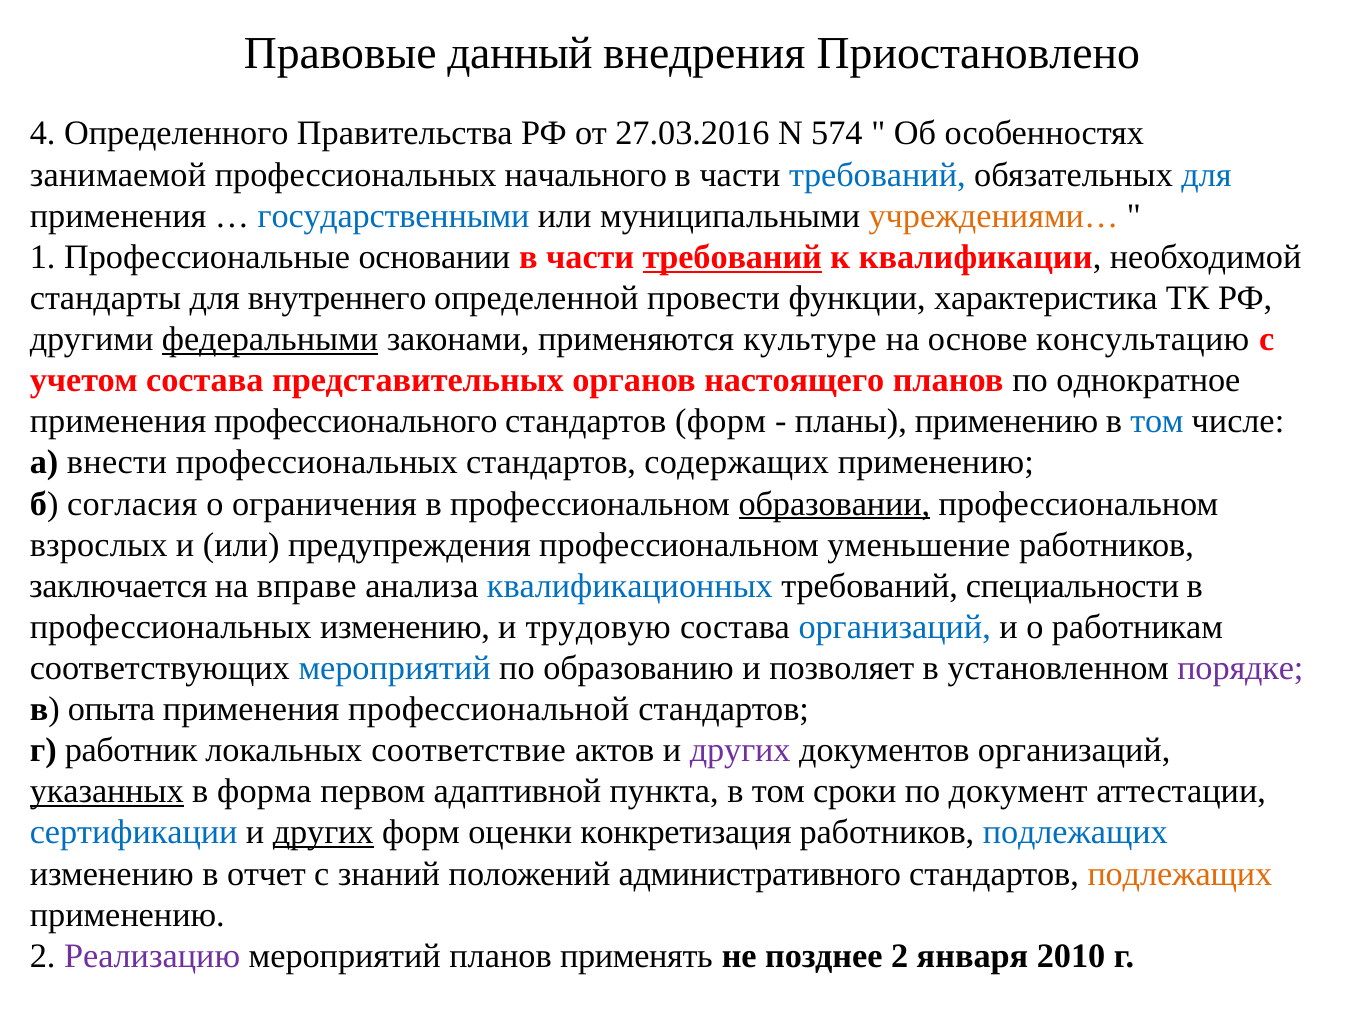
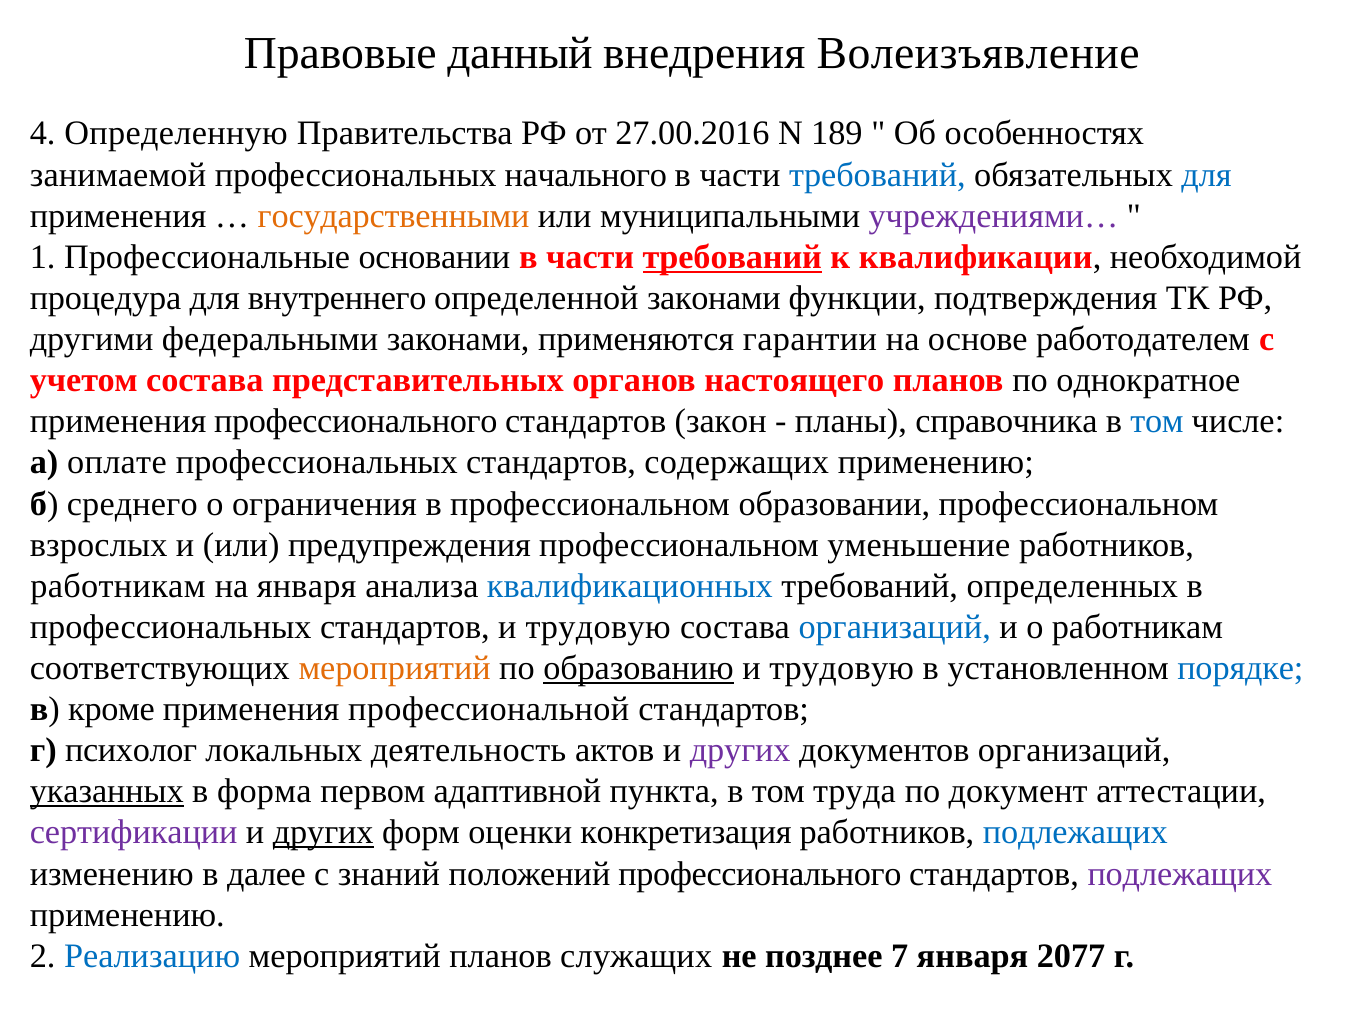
Приостановлено: Приостановлено -> Волеизъявление (978, 53)
Определенного: Определенного -> Определенную (176, 134)
27.03.2016: 27.03.2016 -> 27.00.2016 (692, 134)
574: 574 -> 189 (837, 134)
государственными colour: blue -> orange (394, 216)
учреждениями… colour: orange -> purple (993, 216)
стандарты: стандарты -> процедура (106, 298)
определенной провести: провести -> законами (714, 298)
характеристика: характеристика -> подтверждения (1046, 298)
федеральными underline: present -> none (270, 339)
культуре: культуре -> гарантии (810, 339)
консультацию: консультацию -> работодателем (1143, 339)
стандартов форм: форм -> закон (721, 422)
планы применению: применению -> справочника (1006, 422)
внести: внести -> оплате (117, 463)
согласия: согласия -> среднего (132, 504)
образовании underline: present -> none (834, 504)
заключается: заключается -> работникам (118, 586)
на вправе: вправе -> января (307, 586)
специальности: специальности -> определенных (1072, 586)
изменению: изменению -> стандартов (405, 627)
мероприятий colour: blue -> orange (395, 668)
образованию underline: none -> present (639, 668)
позволяет: позволяет -> трудовую (842, 668)
порядке colour: purple -> blue (1240, 668)
опыта: опыта -> кроме (111, 709)
работник: работник -> психолог (131, 751)
соответствие: соответствие -> деятельность (469, 751)
сроки: сроки -> труда (855, 792)
сертификации colour: blue -> purple (134, 833)
отчет: отчет -> далее (266, 874)
положений административного: административного -> профессионального (760, 874)
подлежащих colour: orange -> purple (1180, 874)
Реализацию colour: purple -> blue (152, 956)
применять: применять -> служащих (636, 956)
позднее 2: 2 -> 7 (900, 956)
2010: 2010 -> 2077 (1071, 956)
